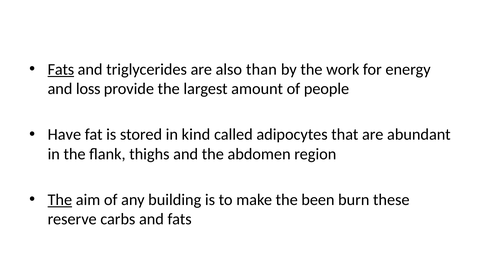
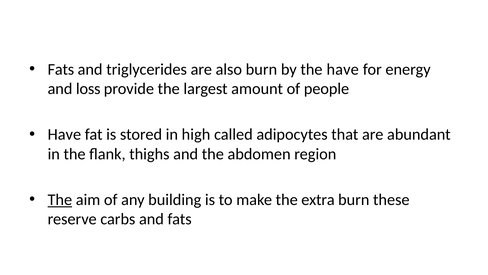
Fats underline: present -> none (61, 69)
also than: than -> burn (261, 69)
the work: work -> have (343, 69)
kind: kind -> high (196, 134)
been: been -> extra (318, 199)
